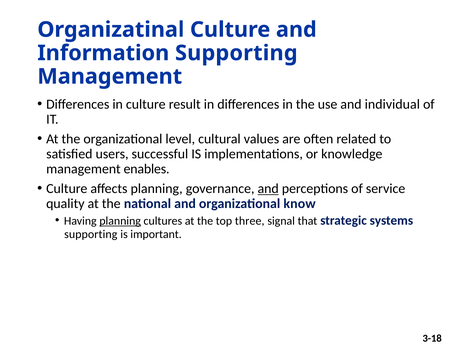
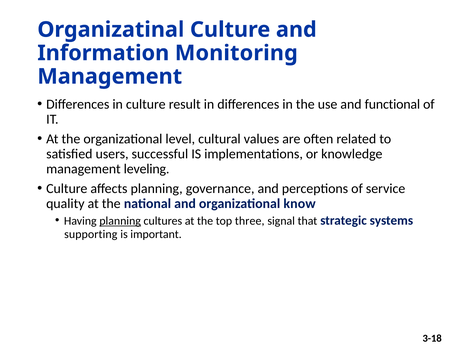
Information Supporting: Supporting -> Monitoring (236, 53)
individual: individual -> functional (392, 104)
enables: enables -> leveling (147, 169)
and underline: present -> none (268, 189)
